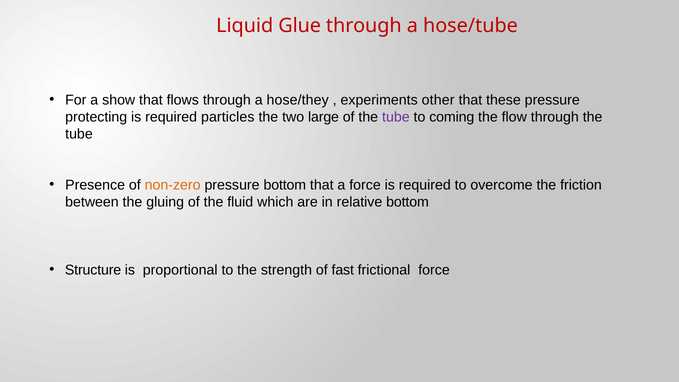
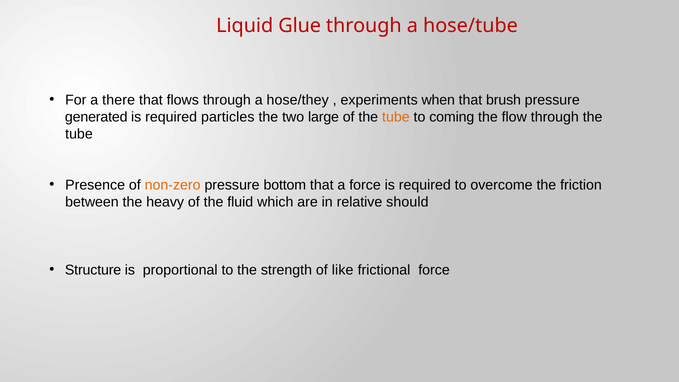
show: show -> there (119, 100)
other: other -> when (438, 100)
these: these -> brush (504, 100)
protecting: protecting -> generated (96, 117)
tube colour: purple -> orange (396, 117)
gluing: gluing -> heavy (165, 202)
relative bottom: bottom -> should (407, 202)
fast: fast -> like (343, 270)
